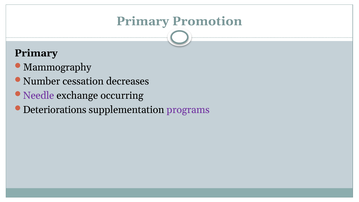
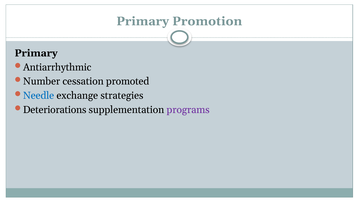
Mammography: Mammography -> Antiarrhythmic (57, 67)
decreases: decreases -> promoted (128, 81)
Needle colour: purple -> blue (39, 96)
occurring: occurring -> strategies (122, 96)
